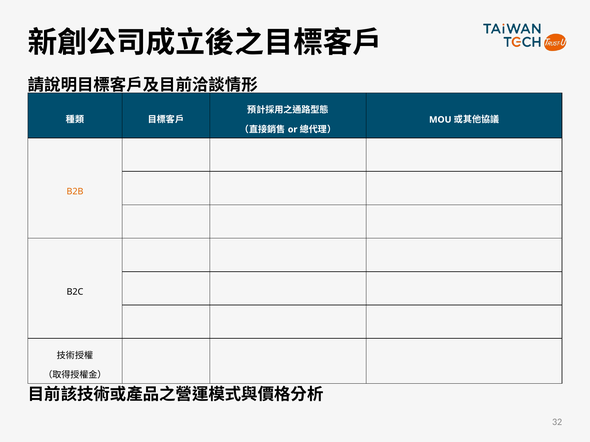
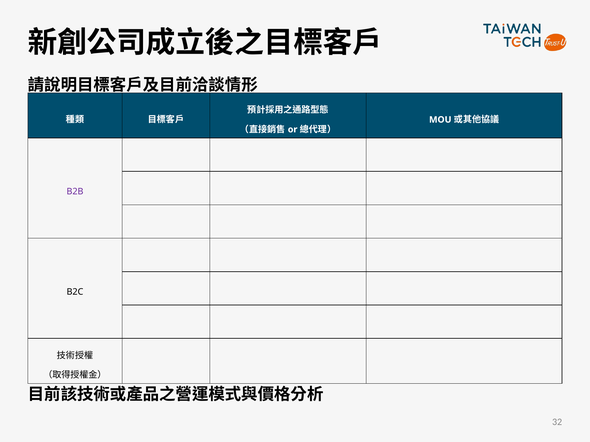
B2B colour: orange -> purple (75, 192)
